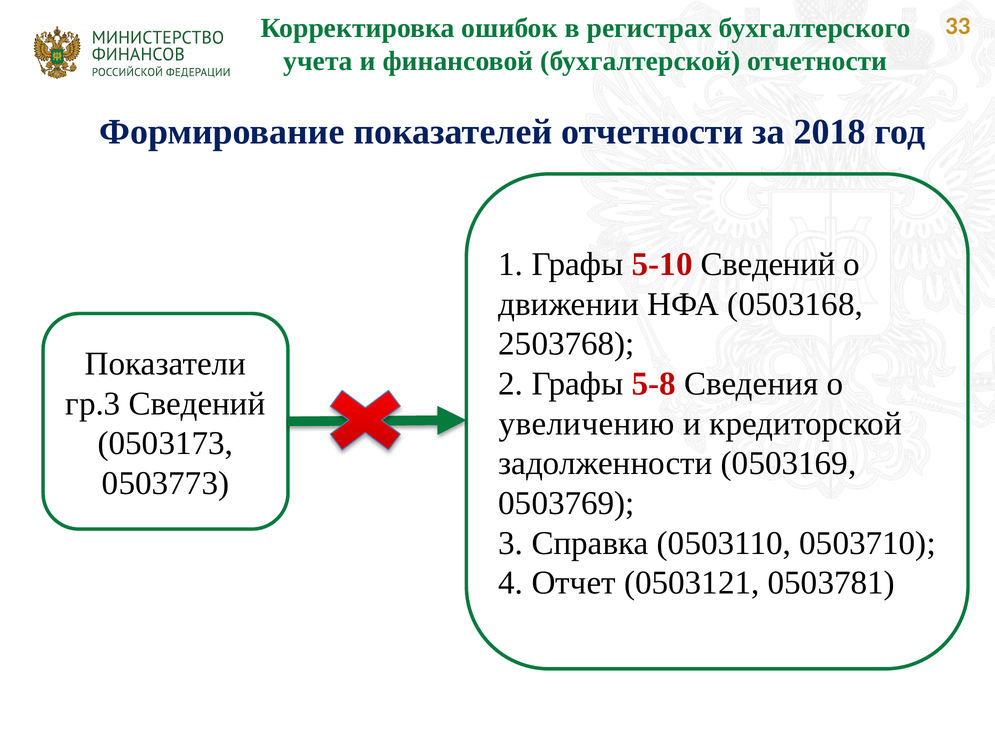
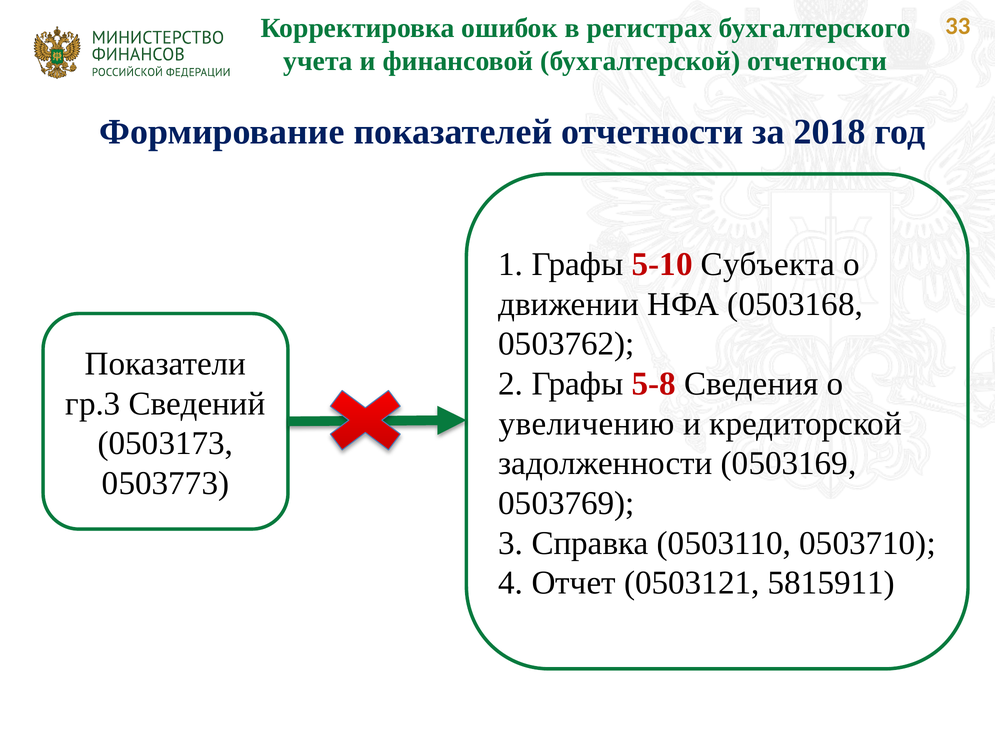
5-10 Сведений: Сведений -> Субъекта (768, 264)
2503768: 2503768 -> 0503762 (567, 344)
0503781: 0503781 -> 5815911 (831, 582)
